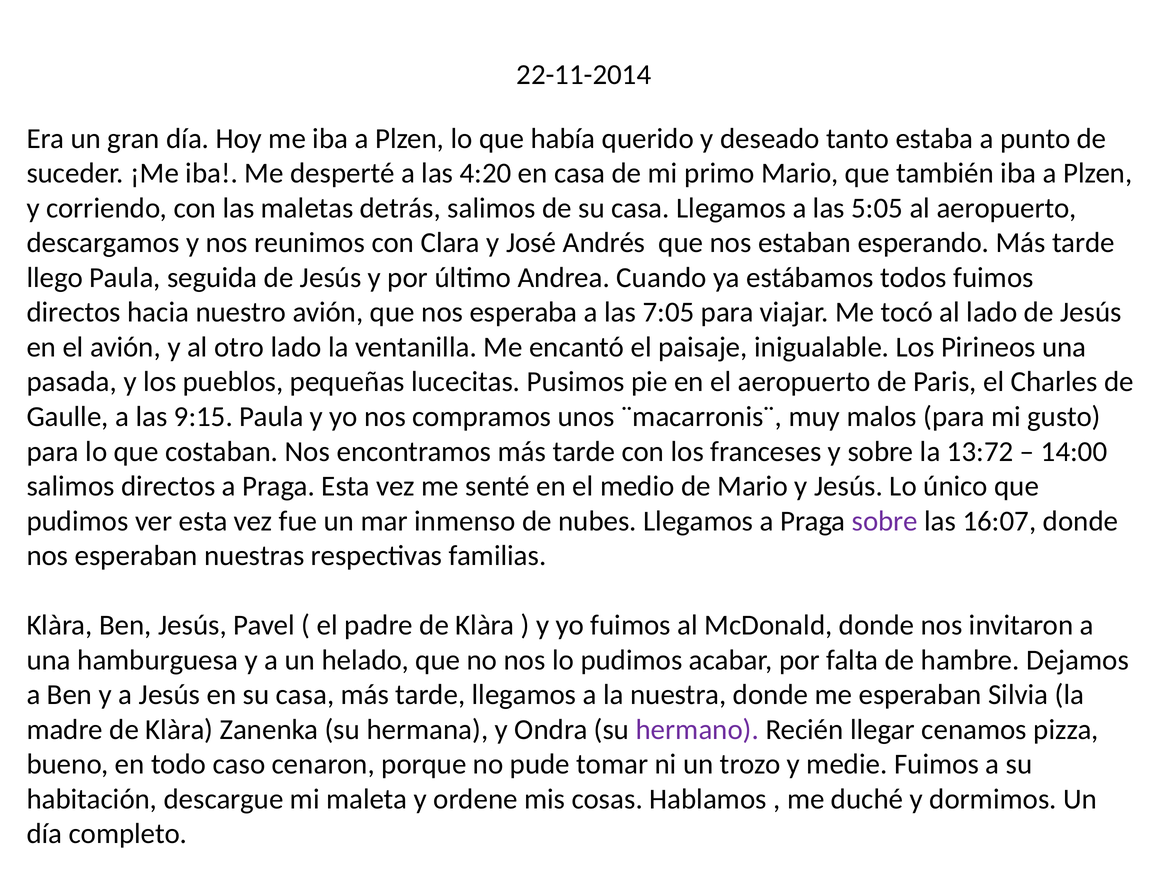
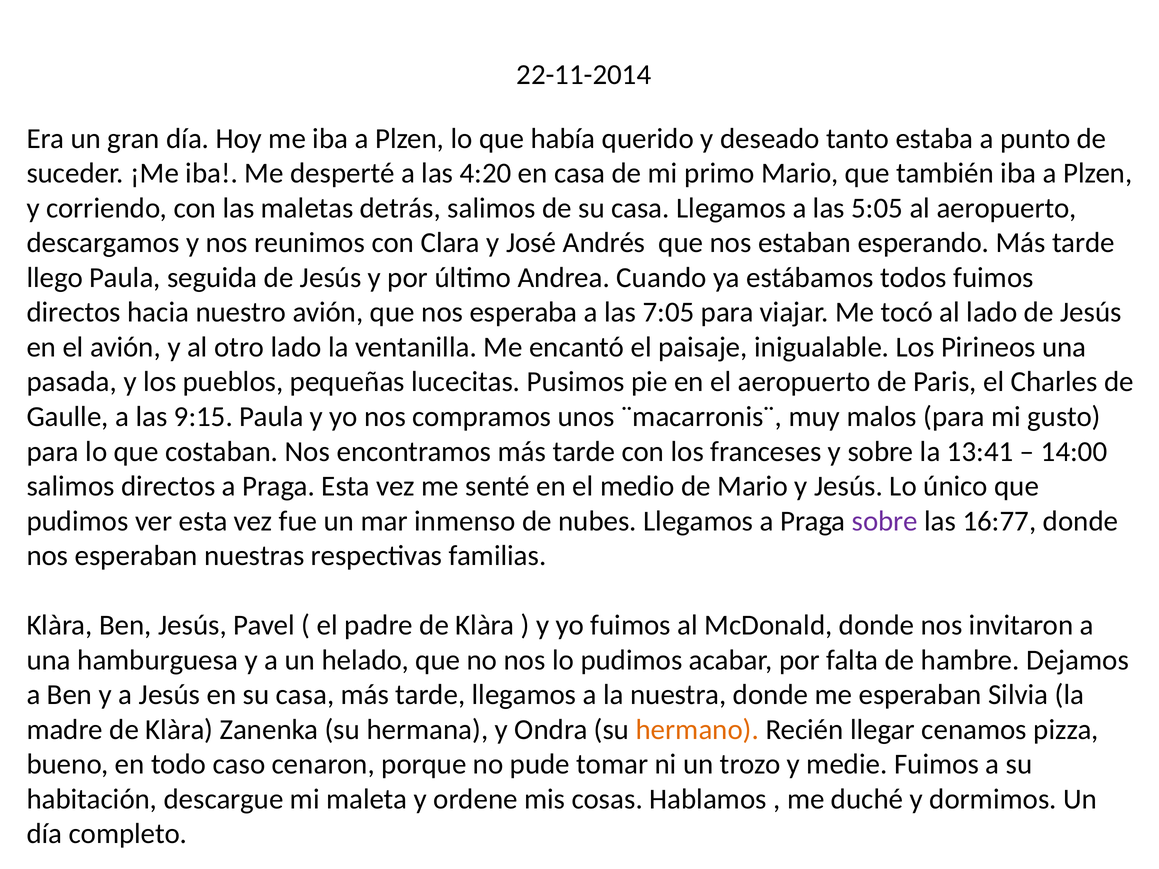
13:72: 13:72 -> 13:41 (980, 452)
16:07: 16:07 -> 16:77 (999, 521)
hermano colour: purple -> orange (697, 730)
